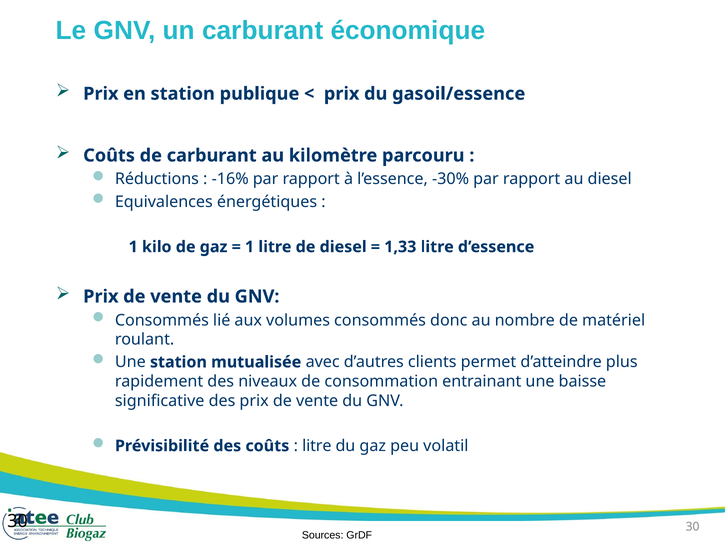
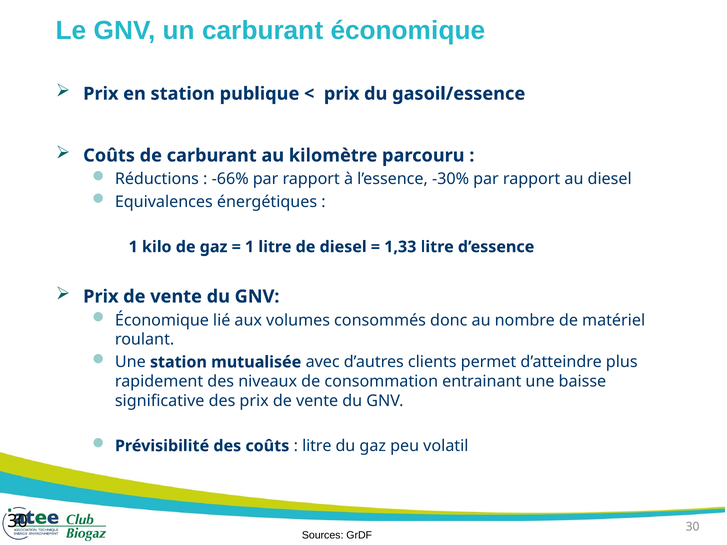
-16%: -16% -> -66% (230, 179)
Consommés: Consommés -> Économique (162, 320)
